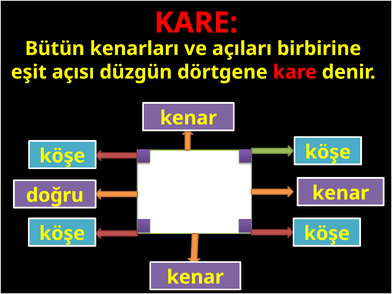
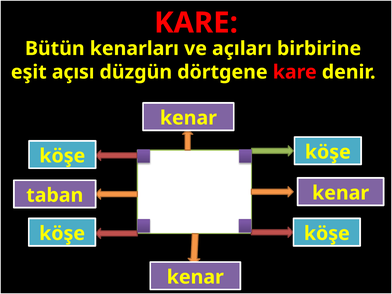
doğru: doğru -> taban (55, 195)
